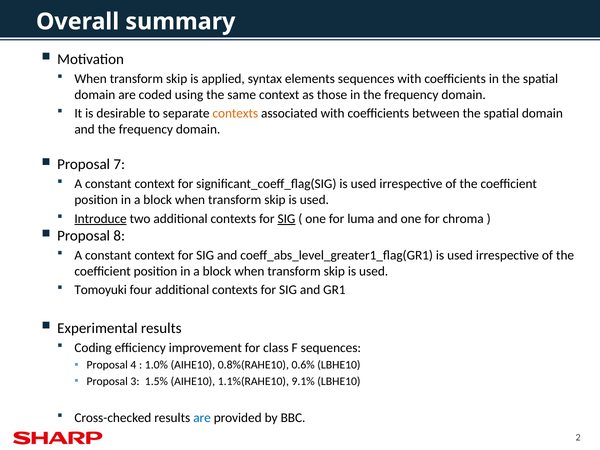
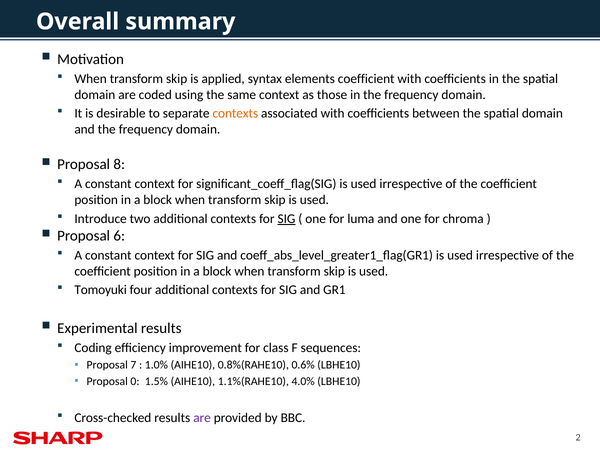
elements sequences: sequences -> coefficient (366, 79)
7: 7 -> 8 (119, 164)
Introduce underline: present -> none (101, 219)
8: 8 -> 6 (119, 236)
4: 4 -> 7 (133, 365)
3: 3 -> 0 (135, 381)
9.1%: 9.1% -> 4.0% (303, 381)
are colour: blue -> purple (202, 418)
